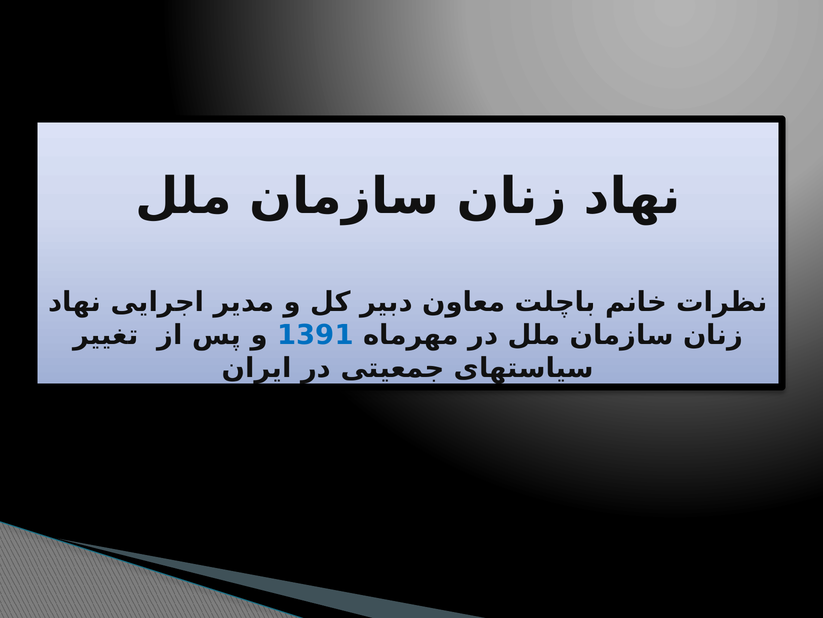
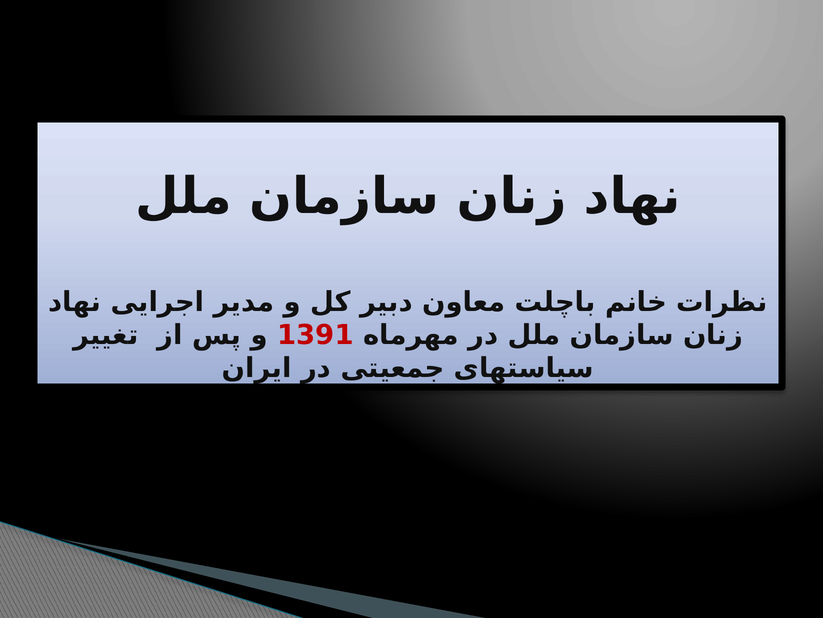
1391 colour: blue -> red (315, 335)
